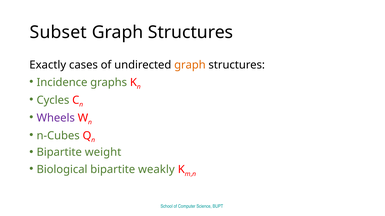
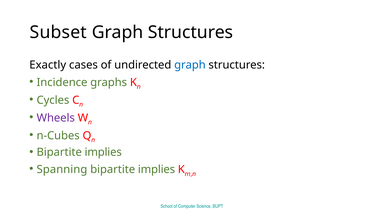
graph colour: orange -> blue (190, 65)
weight: weight -> implies (103, 152)
Biological: Biological -> Spanning (62, 170)
weakly: weakly -> implies (157, 170)
